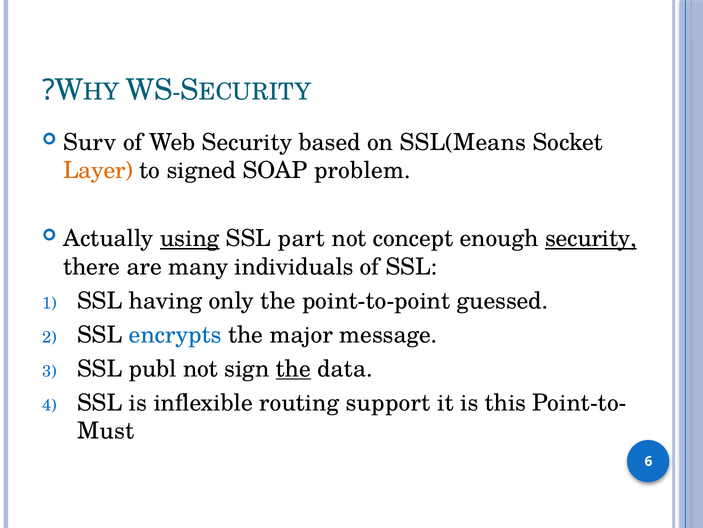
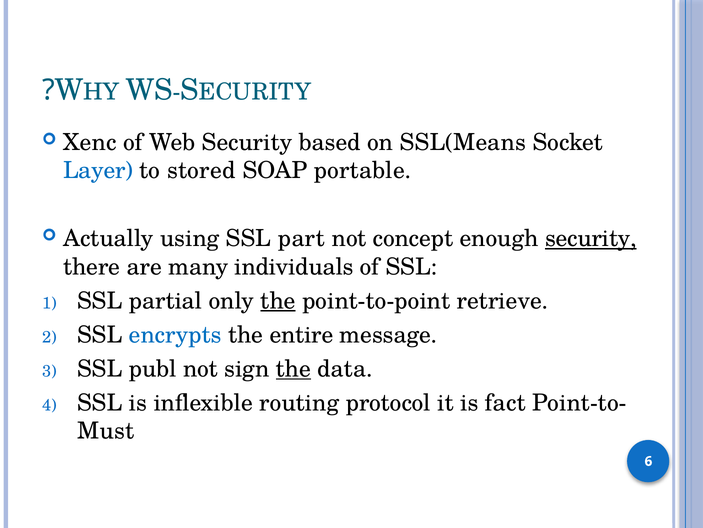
Surv: Surv -> Xenc (90, 142)
Layer colour: orange -> blue (98, 170)
signed: signed -> stored (201, 170)
problem: problem -> portable (363, 170)
using underline: present -> none (190, 238)
having: having -> partial (166, 300)
the underline: none -> present (278, 300)
guessed: guessed -> retrieve (503, 300)
major: major -> entire (301, 334)
support: support -> protocol (388, 402)
this: this -> fact (505, 402)
